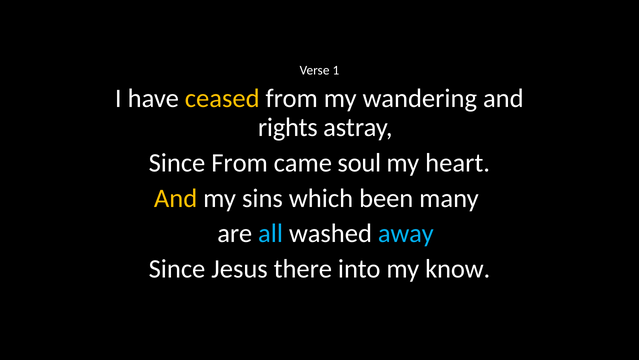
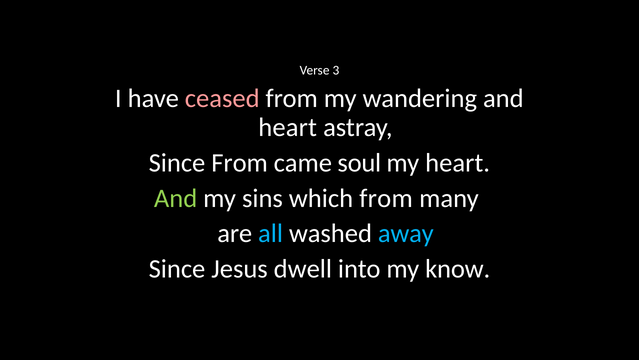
1: 1 -> 3 (336, 70)
ceased colour: yellow -> pink (222, 98)
rights: rights -> heart (288, 127)
And colour: yellow -> light green (176, 198)
which been: been -> from (386, 198)
there: there -> dwell (303, 269)
